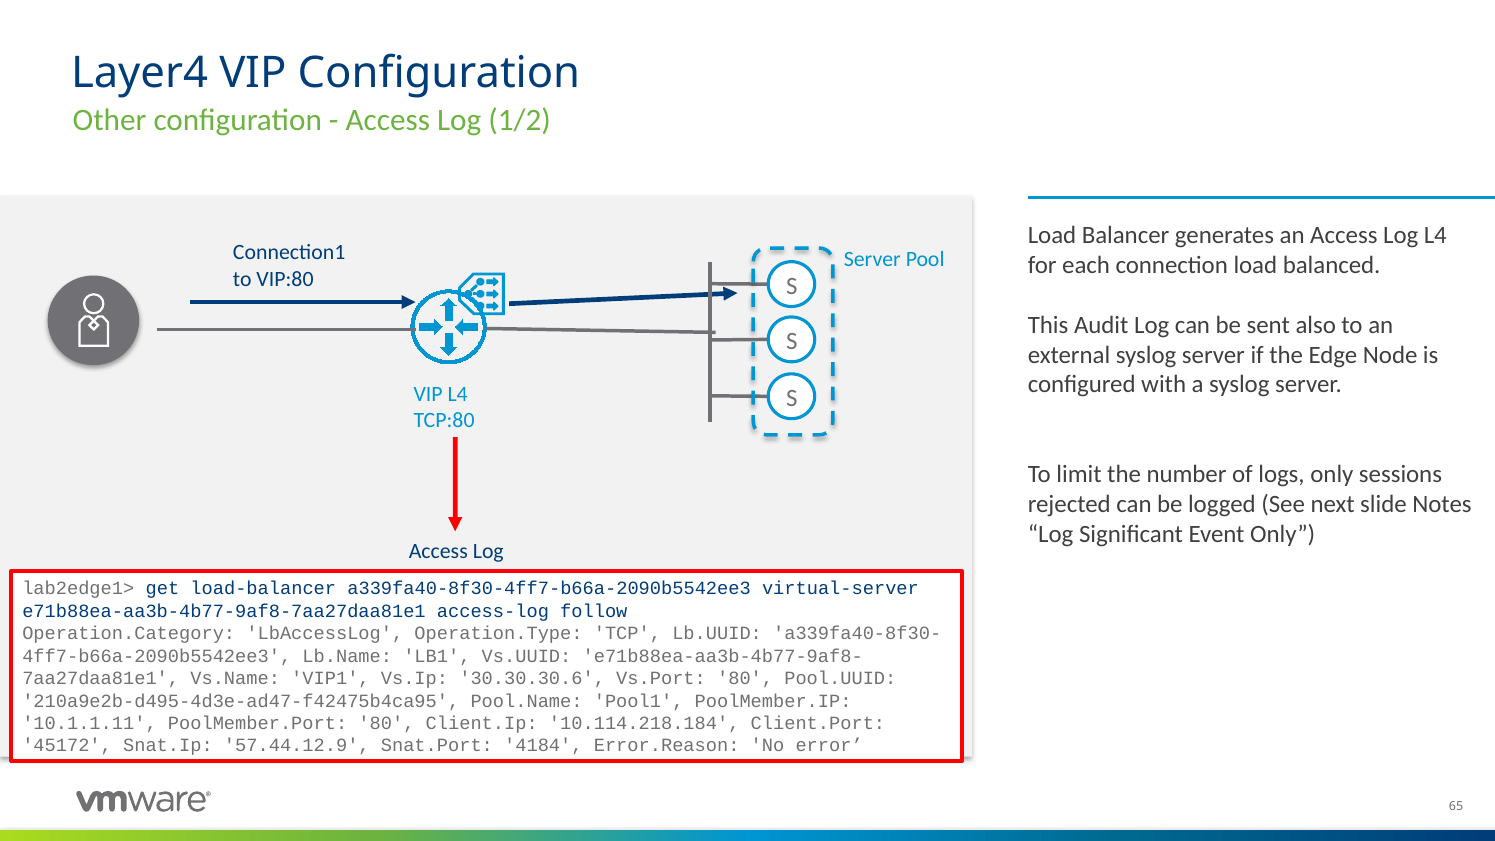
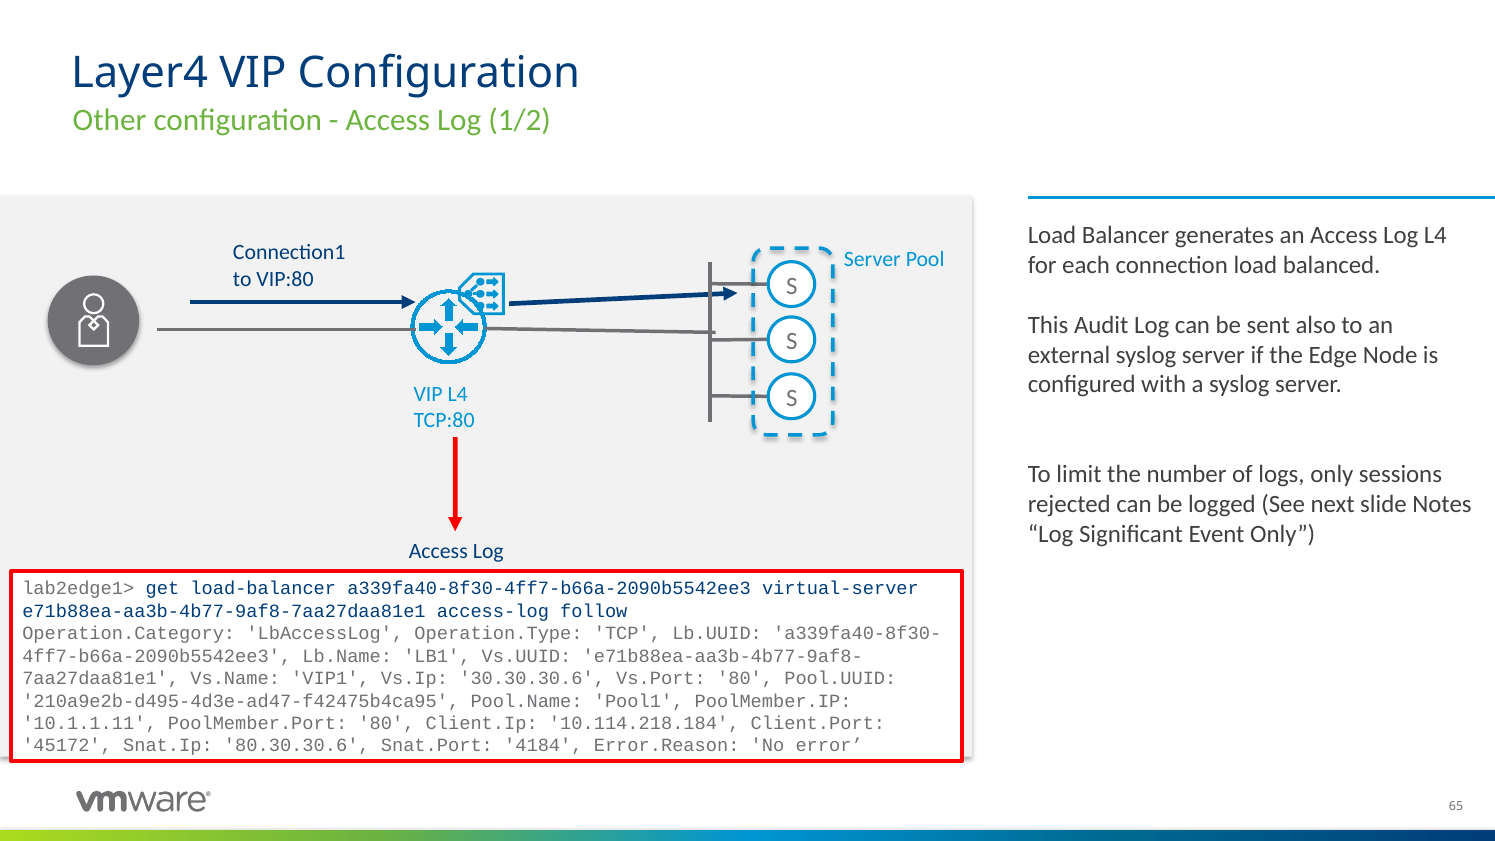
57.44.12.9: 57.44.12.9 -> 80.30.30.6 (297, 746)
